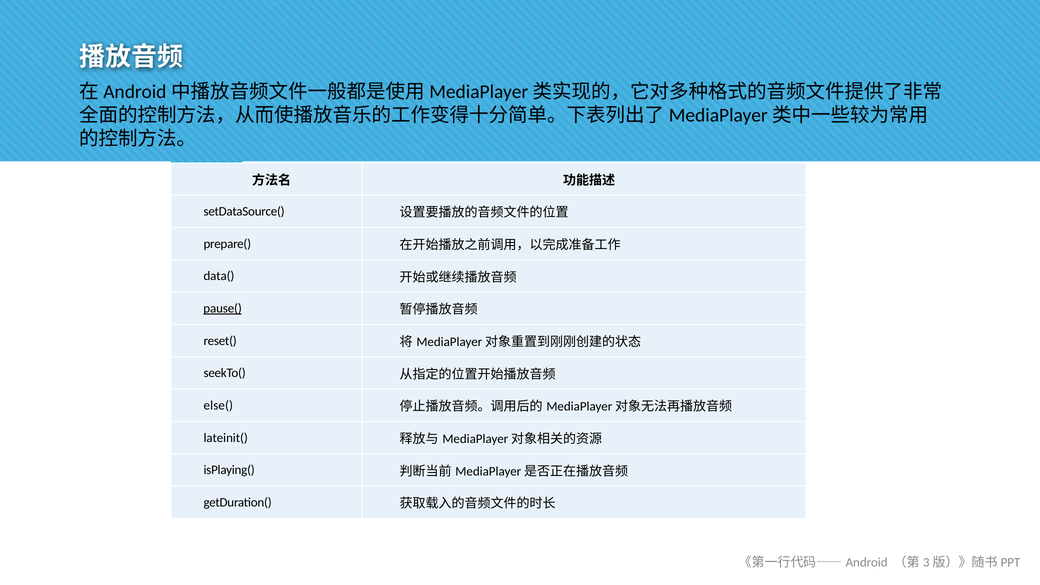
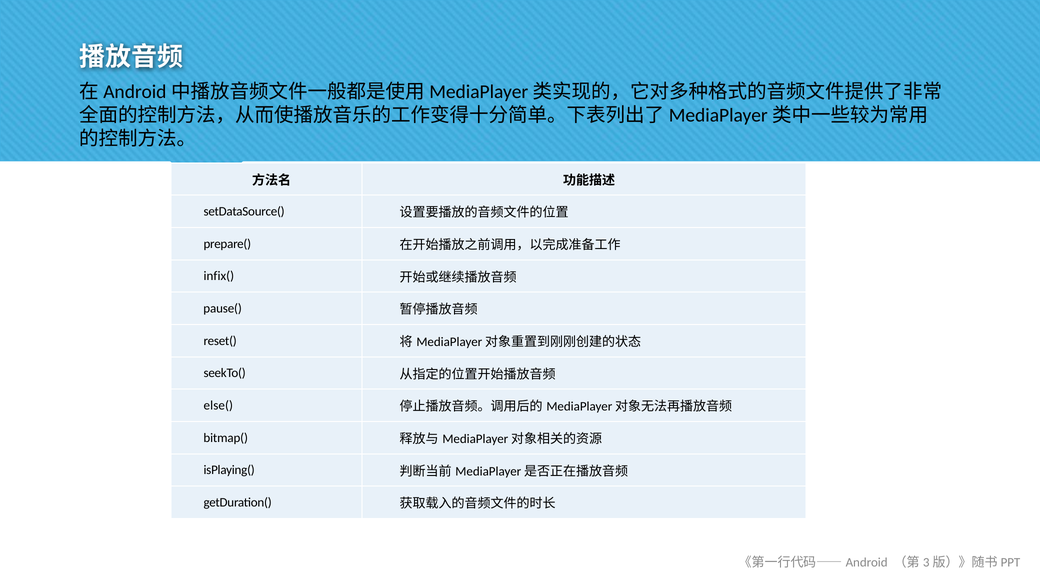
data(: data( -> infix( (219, 276)
pause( underline: present -> none (223, 308)
lateinit(: lateinit( -> bitmap( (226, 438)
